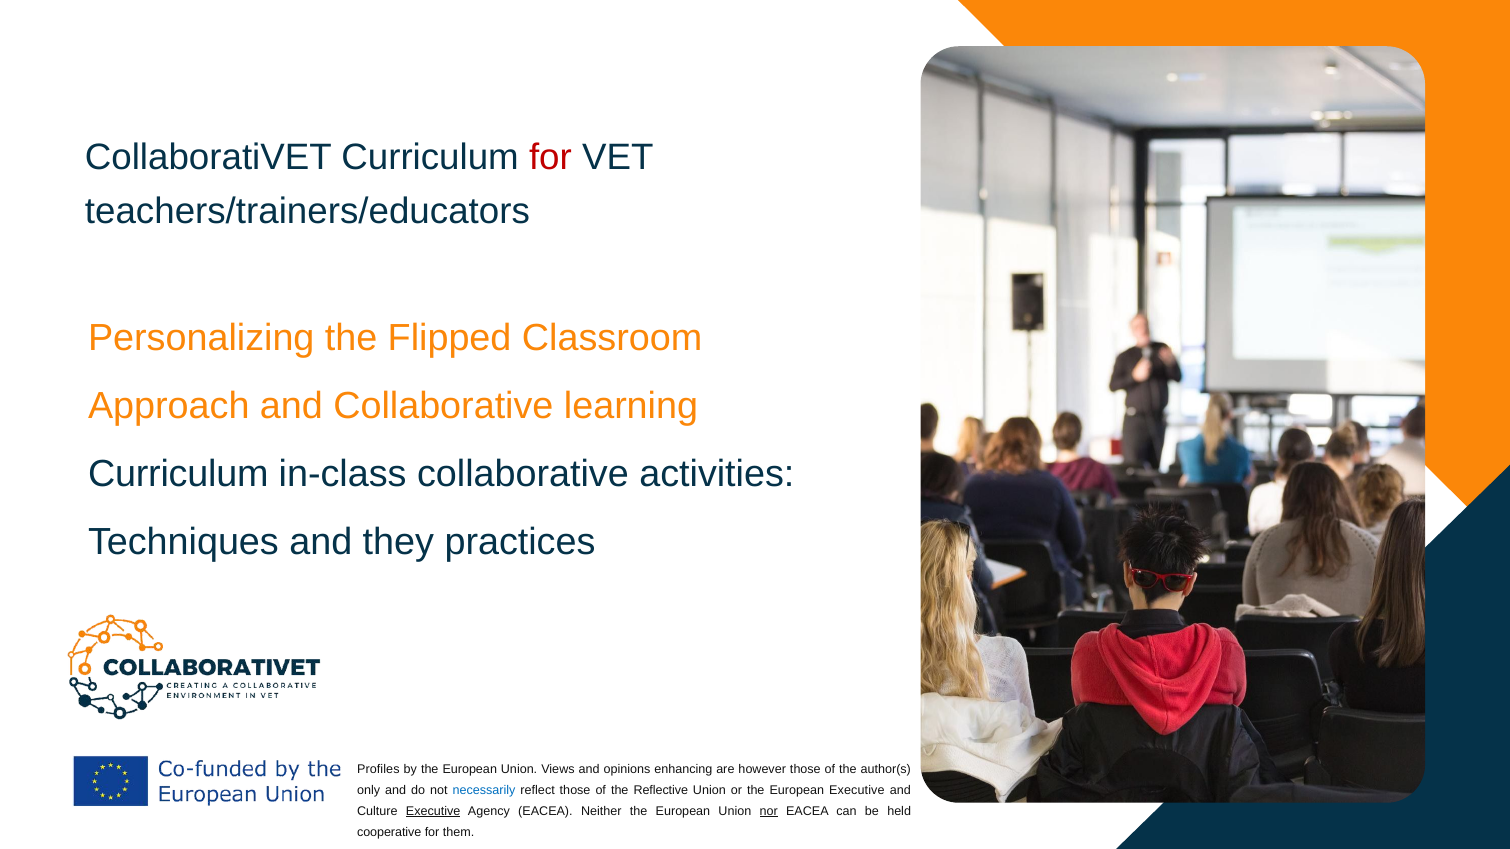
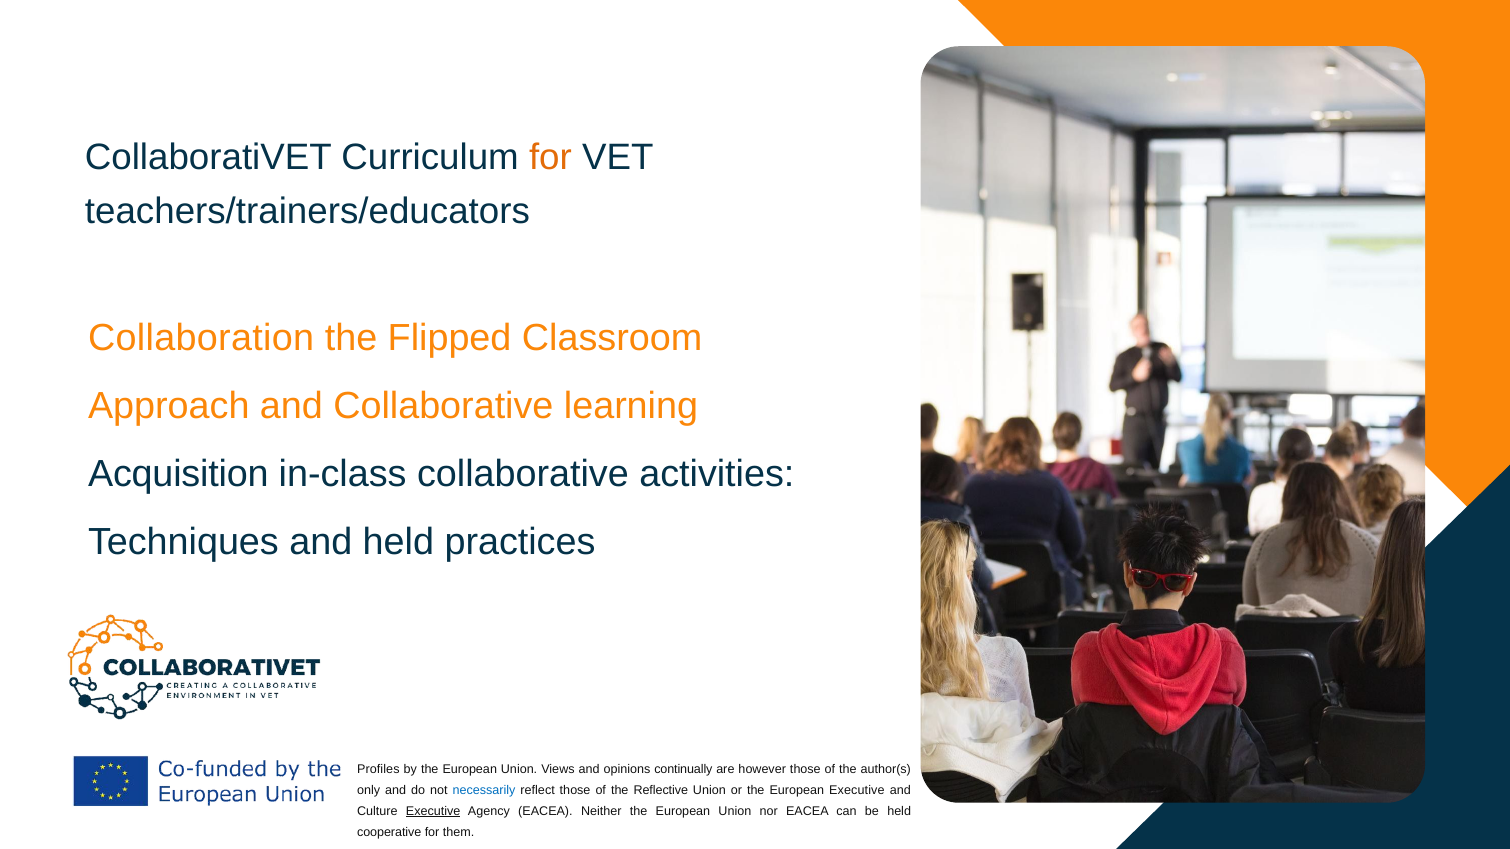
for colour: red -> orange (550, 158)
Personalizing: Personalizing -> Collaboration (201, 338)
Curriculum: Curriculum -> Acquisition (178, 474)
they: they -> held (398, 542)
enhancing: enhancing -> continually (683, 770)
nor underline: present -> none (769, 812)
